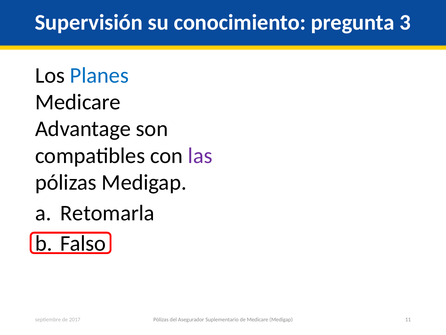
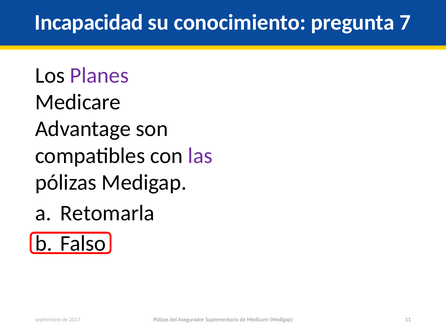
Supervisión: Supervisión -> Incapacidad (89, 22)
3: 3 -> 7 (405, 22)
Planes colour: blue -> purple (99, 75)
